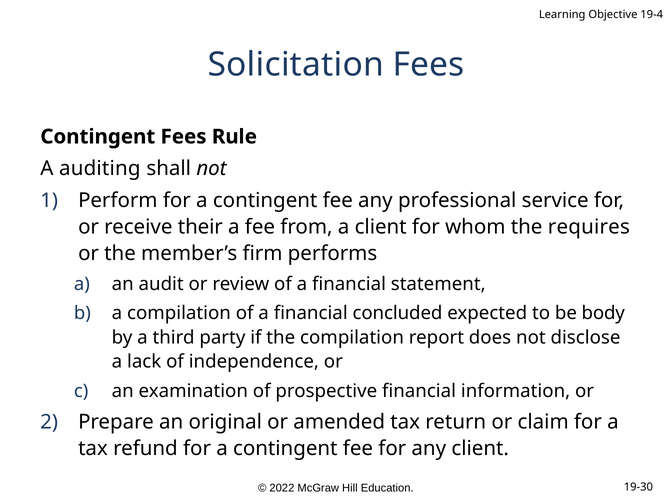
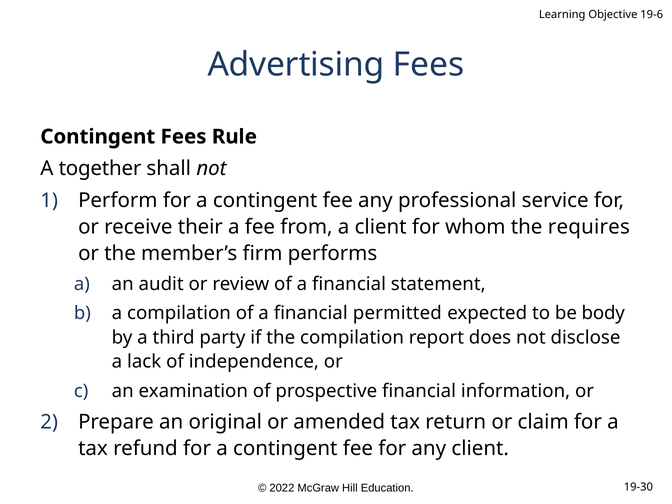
19-4: 19-4 -> 19-6 (652, 15)
Solicitation: Solicitation -> Advertising (296, 65)
auditing: auditing -> together (100, 169)
concluded: concluded -> permitted (397, 313)
